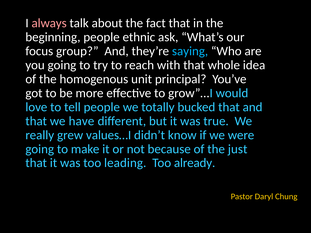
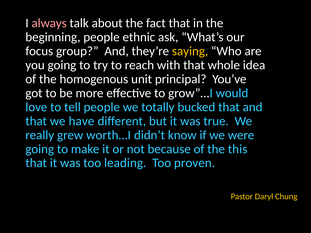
saying colour: light blue -> yellow (190, 51)
values…I: values…I -> worth…I (109, 135)
just: just -> this (238, 149)
already: already -> proven (195, 163)
